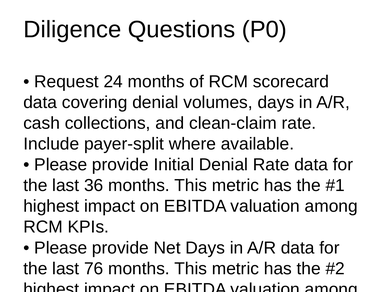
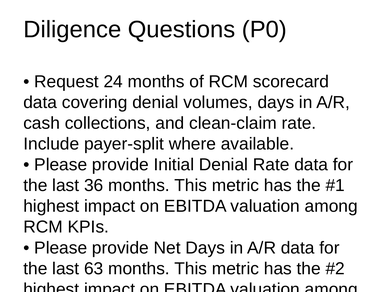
76: 76 -> 63 (94, 269)
